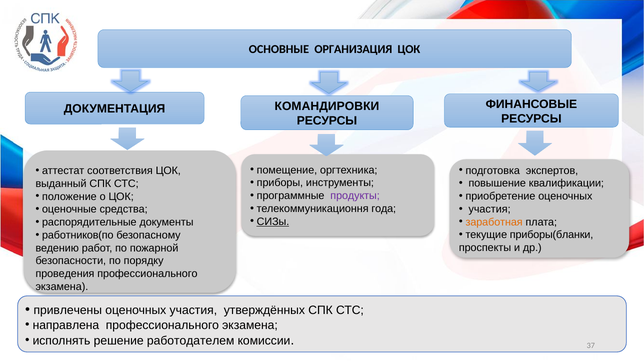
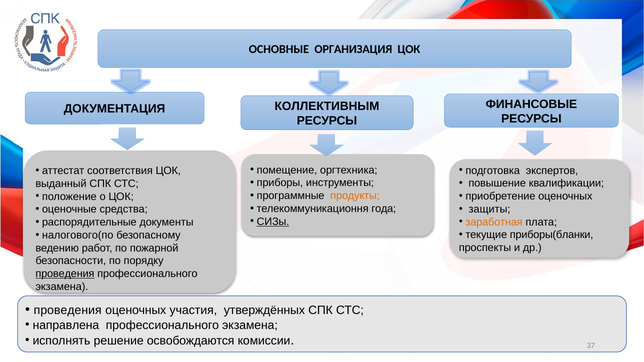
КОМАНДИРОВКИ: КОМАНДИРОВКИ -> КОЛЛЕКТИВНЫМ (327, 106)
продукты colour: purple -> orange (355, 196)
участия: участия -> защиты (490, 209)
работников(по: работников(по -> налогового(по (78, 235)
проведения underline: none -> present (65, 274)
привлечены: привлечены -> проведения (68, 311)
работодателем: работодателем -> освобождаются (191, 341)
